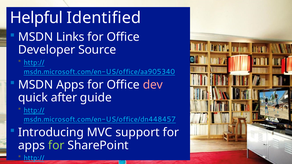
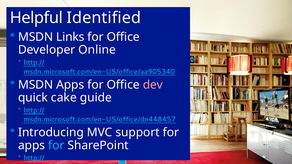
Source: Source -> Online (97, 50)
after: after -> cake (64, 98)
for colour: light green -> light blue (56, 146)
